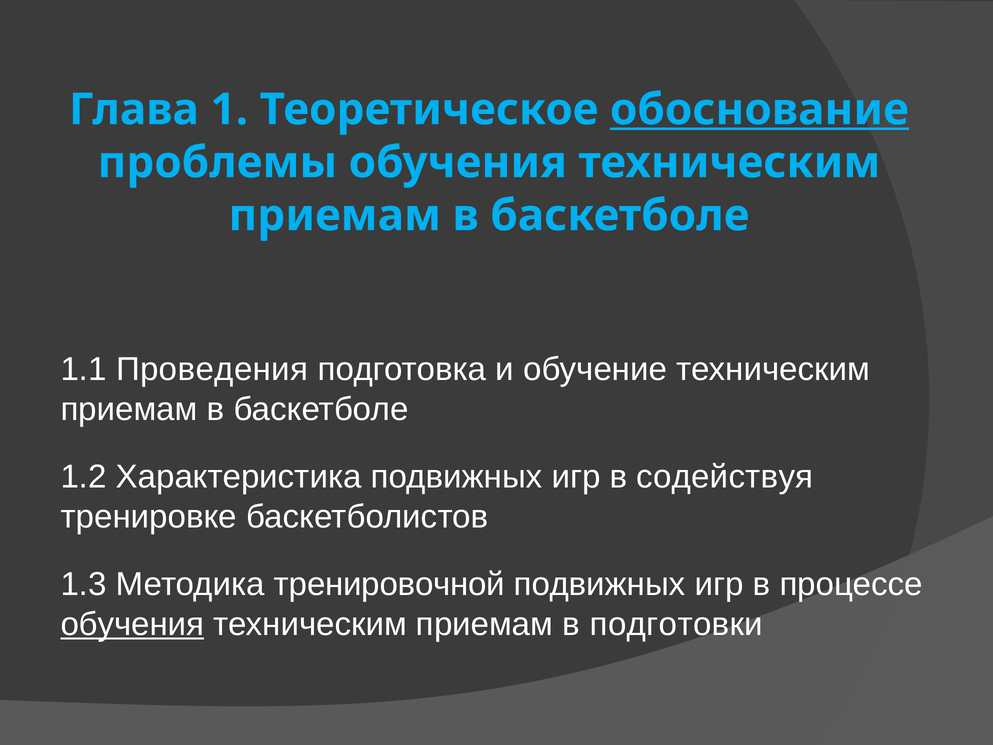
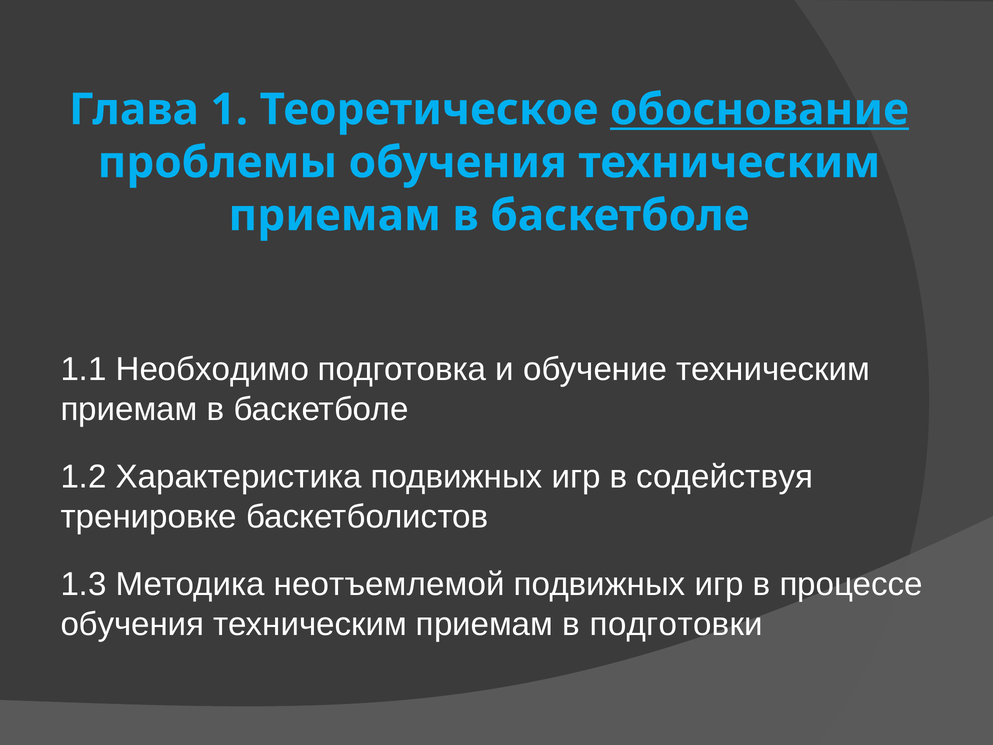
Проведения: Проведения -> Необходимо (212, 369)
тренировочной: тренировочной -> неотъемлемой (389, 584)
обучения underline: present -> none (132, 624)
